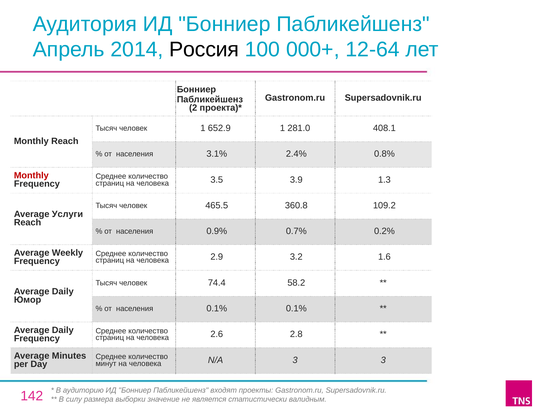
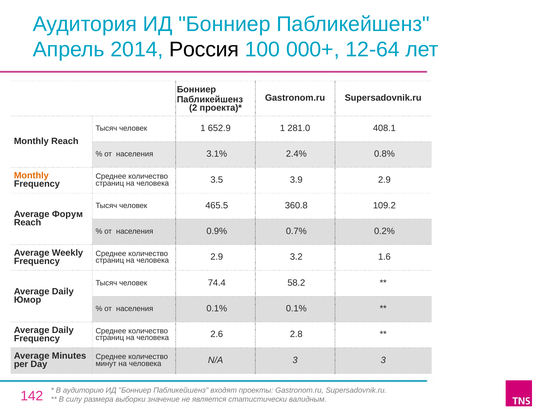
Monthly colour: red -> orange (31, 176)
3.9 1.3: 1.3 -> 2.9 (384, 180)
Услуги: Услуги -> Форум (67, 215)
